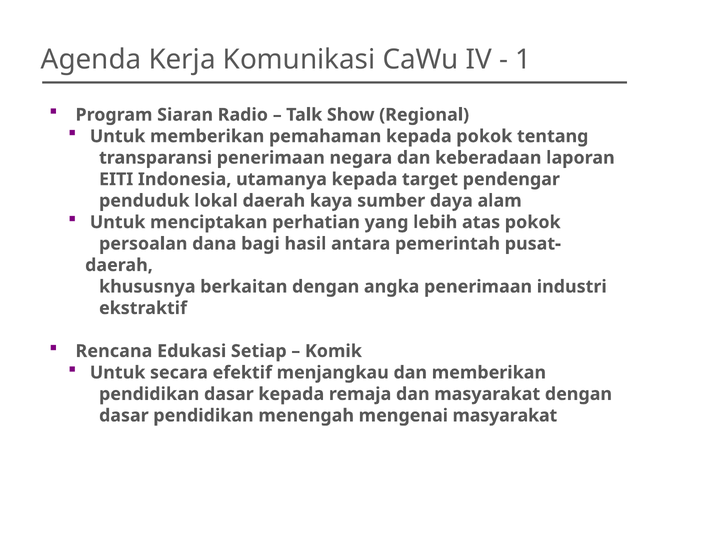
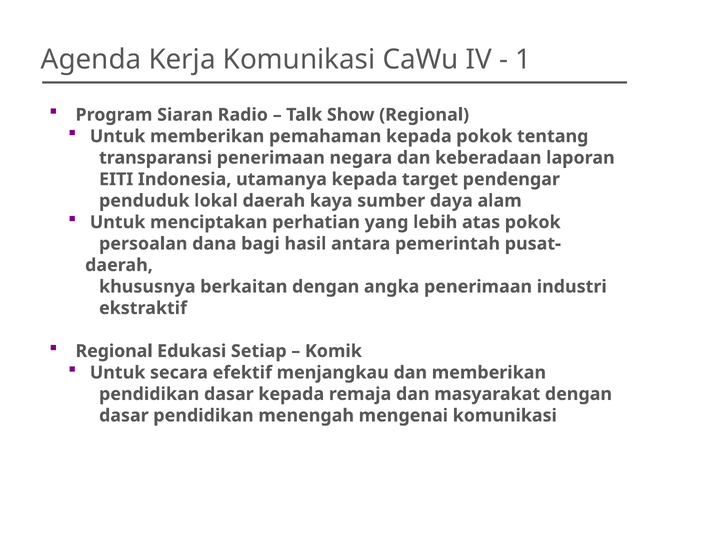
Rencana: Rencana -> Regional (114, 351)
mengenai masyarakat: masyarakat -> komunikasi (505, 416)
